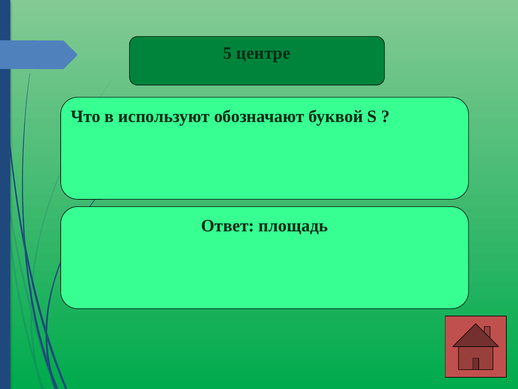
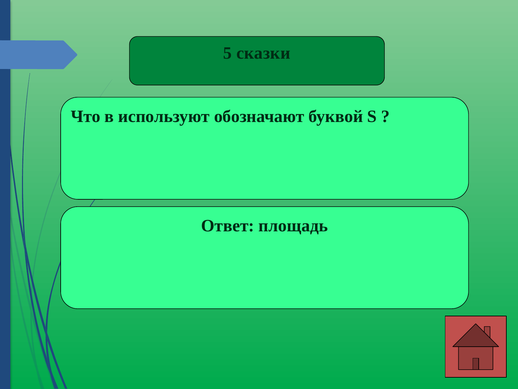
центре: центре -> сказки (263, 53)
